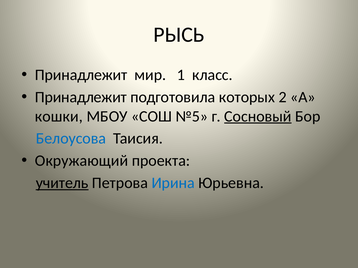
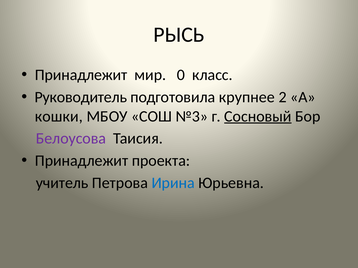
1: 1 -> 0 (181, 75)
Принадлежит: Принадлежит -> Руководитель (81, 97)
которых: которых -> крупнее (247, 97)
№5: №5 -> №3 (192, 116)
Белоусова colour: blue -> purple (71, 139)
Окружающий: Окружающий -> Принадлежит (82, 161)
учитель underline: present -> none (62, 183)
